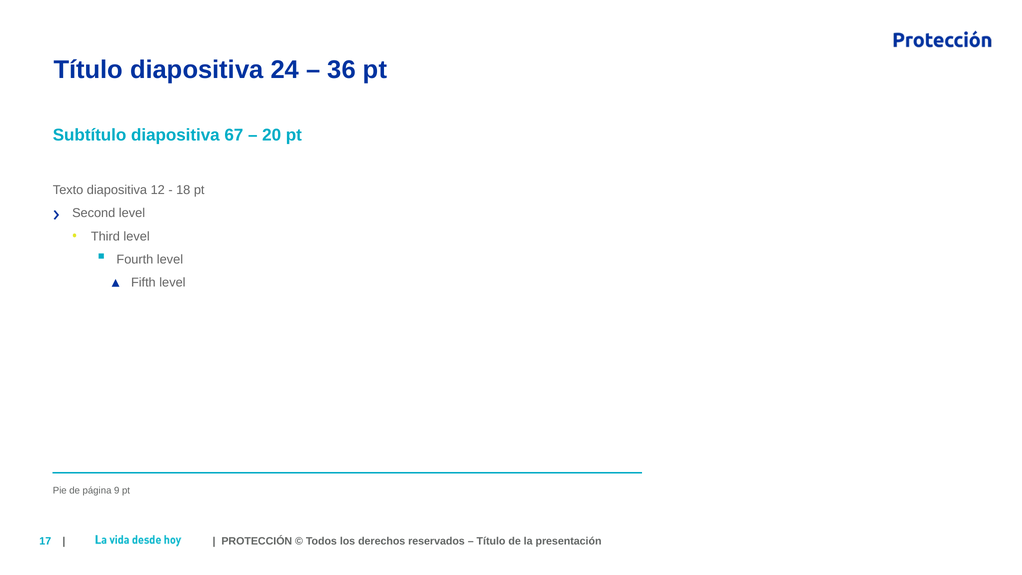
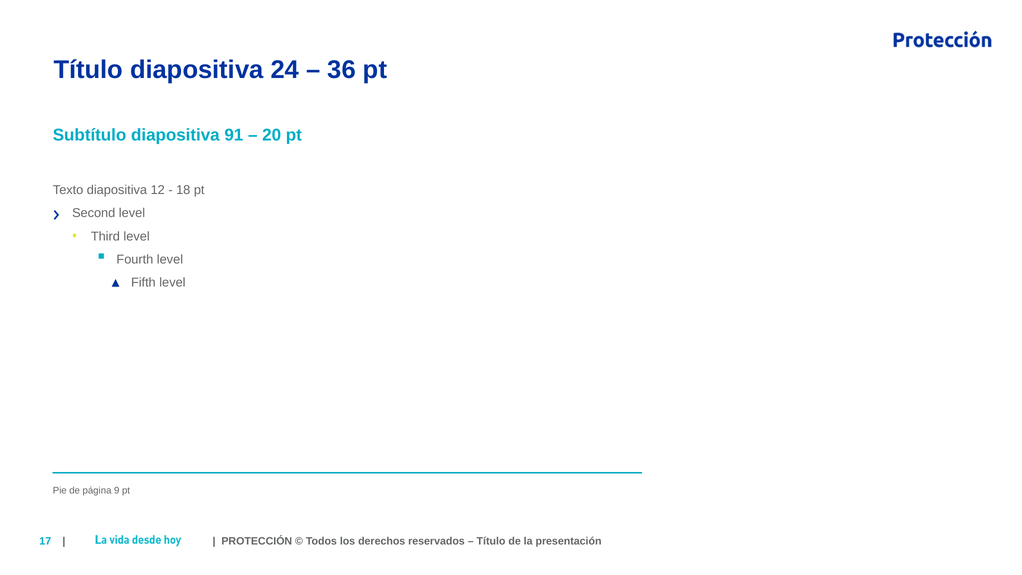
67: 67 -> 91 (234, 135)
